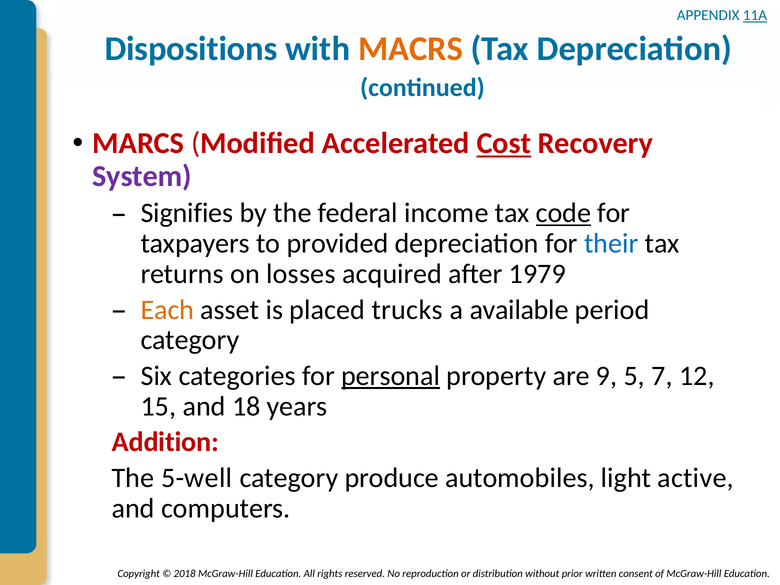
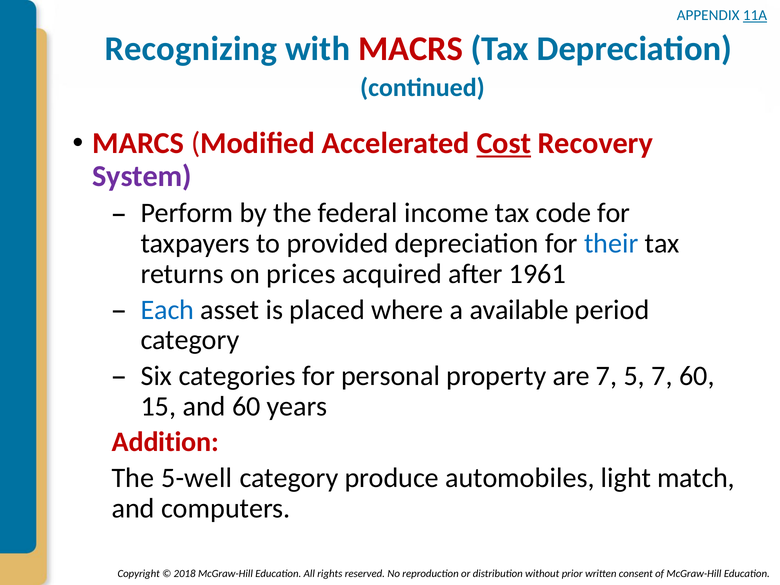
Dispositions: Dispositions -> Recognizing (191, 49)
MACRS colour: orange -> red (411, 49)
Signifies: Signifies -> Perform (187, 213)
code underline: present -> none (564, 213)
losses: losses -> prices (301, 274)
1979: 1979 -> 1961 (537, 274)
Each colour: orange -> blue (167, 310)
trucks: trucks -> where (407, 310)
personal underline: present -> none (391, 376)
are 9: 9 -> 7 (607, 376)
7 12: 12 -> 60 (697, 376)
and 18: 18 -> 60 (246, 406)
active: active -> match (696, 478)
